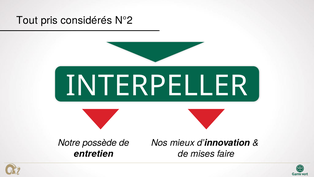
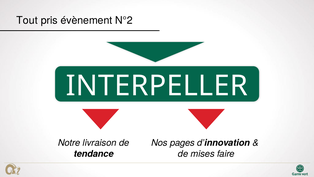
considérés: considérés -> évènement (86, 20)
possède: possède -> livraison (100, 142)
mieux: mieux -> pages (182, 142)
entretien: entretien -> tendance (94, 153)
